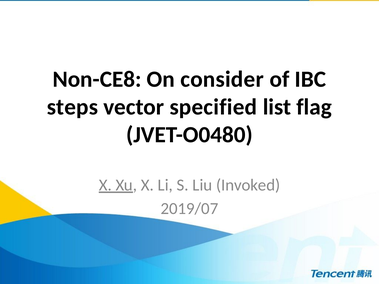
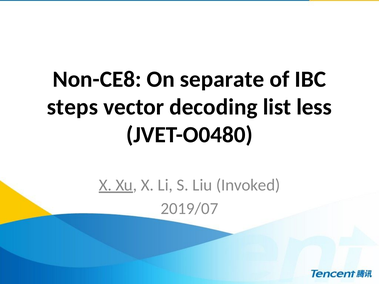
consider: consider -> separate (222, 79)
specified: specified -> decoding (213, 107)
flag: flag -> less (314, 107)
